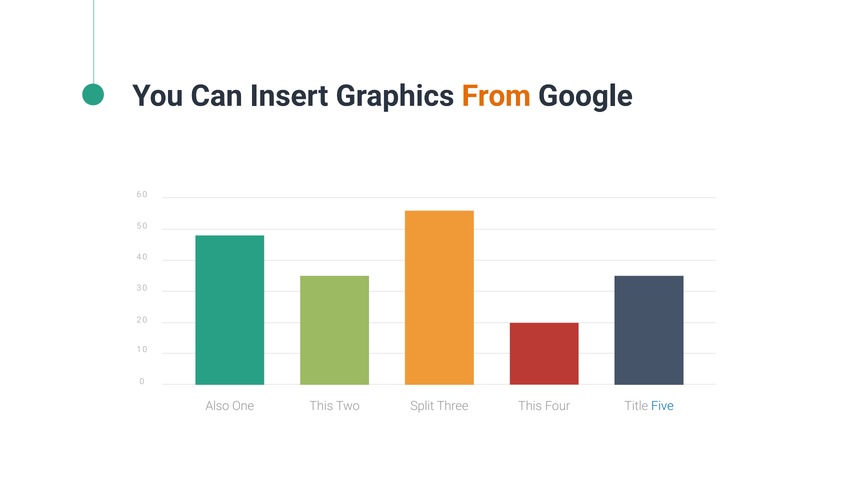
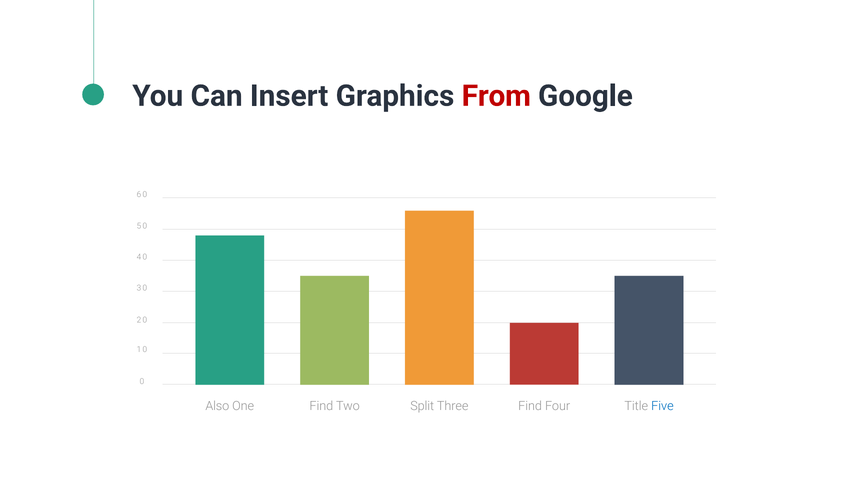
From colour: orange -> red (496, 96)
One This: This -> Find (321, 406)
Three This: This -> Find (530, 406)
